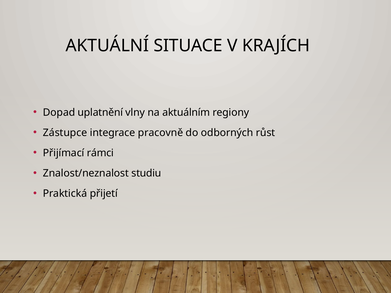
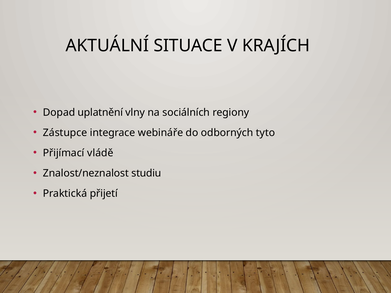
aktuálním: aktuálním -> sociálních (186, 113)
pracovně: pracovně -> webináře (160, 133)
růst: růst -> tyto (265, 133)
rámci: rámci -> vládě (100, 153)
